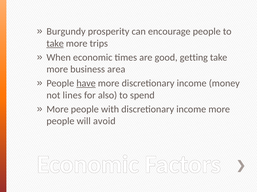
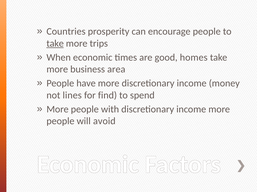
Burgundy: Burgundy -> Countries (66, 32)
getting: getting -> homes (194, 58)
have underline: present -> none (86, 84)
also: also -> find (107, 96)
